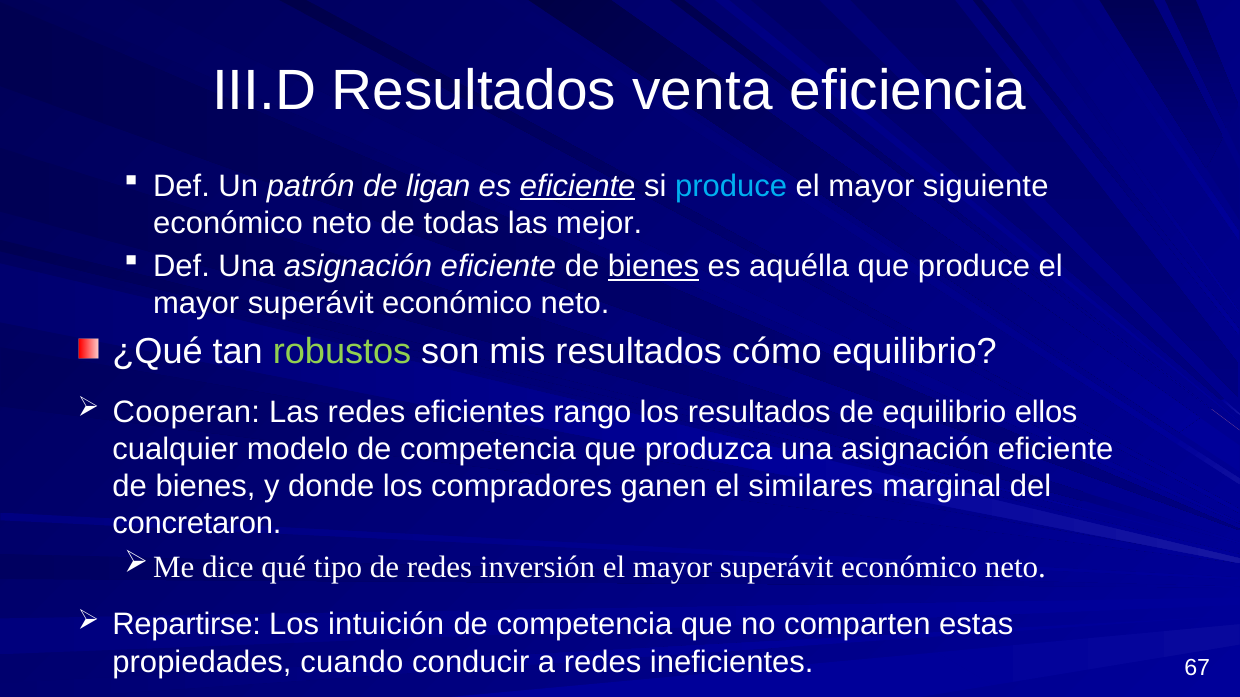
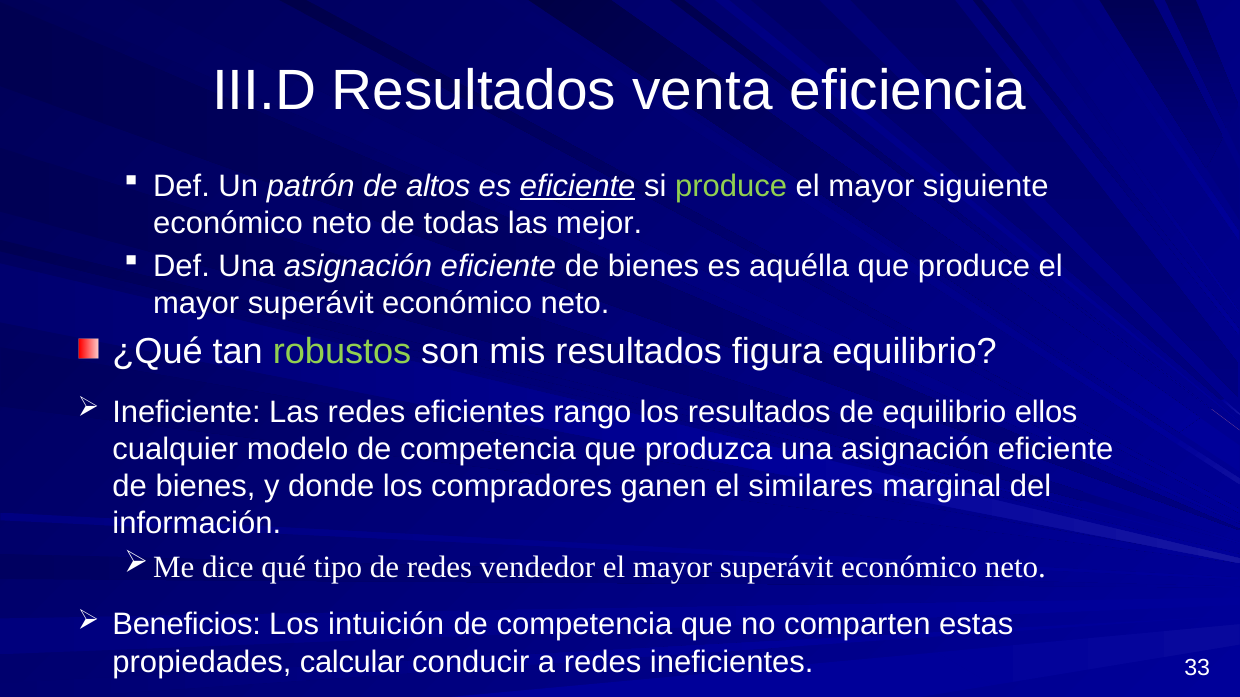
ligan: ligan -> altos (438, 186)
produce colour: light blue -> light green (731, 186)
bienes underline: present -> none (654, 267)
cómo: cómo -> figura (777, 352)
Cooperan: Cooperan -> Ineficiente (187, 412)
concretaron: concretaron -> información (197, 524)
inversión: inversión -> vendedor (538, 567)
Repartirse: Repartirse -> Beneficios (187, 625)
cuando: cuando -> calcular (352, 662)
67: 67 -> 33 (1197, 669)
